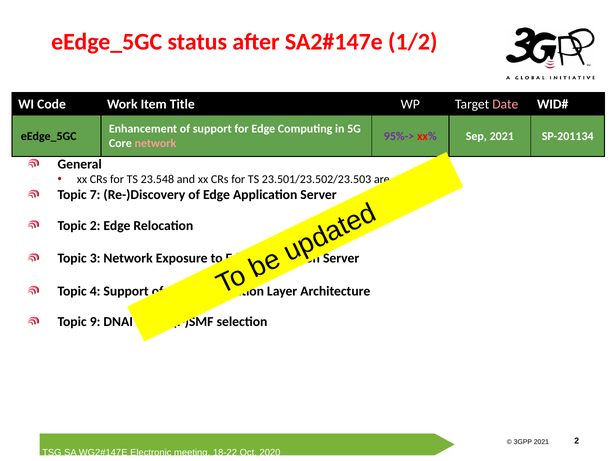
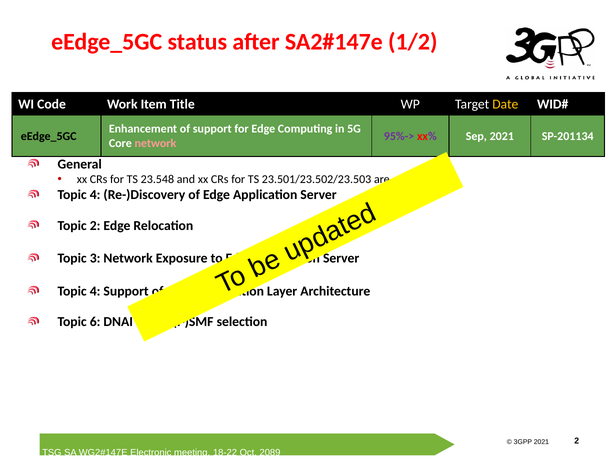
Date colour: pink -> yellow (505, 104)
7: 7 -> 4 (95, 195)
9: 9 -> 6 (95, 322)
2020: 2020 -> 2089 (270, 453)
